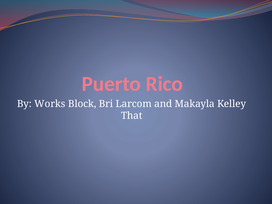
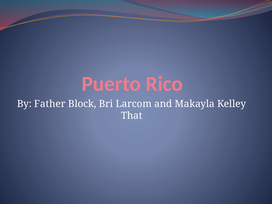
Works: Works -> Father (50, 104)
